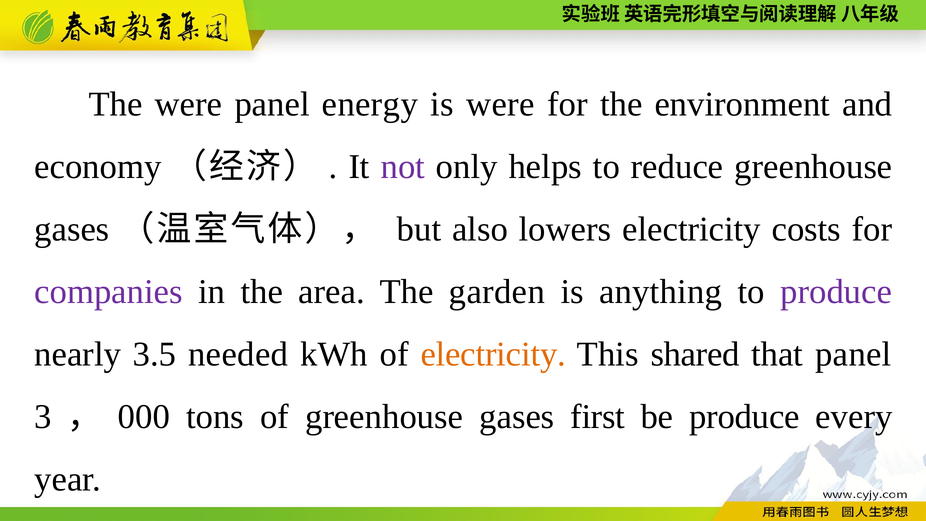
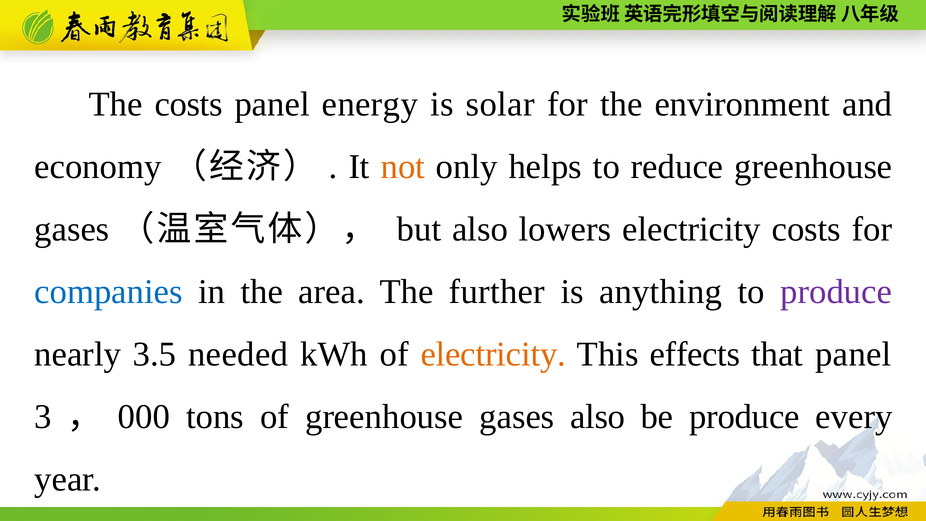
The were: were -> costs (189, 104)
is were: were -> solar (500, 104)
not colour: purple -> orange (403, 167)
companies colour: purple -> blue (109, 292)
garden: garden -> further (497, 292)
shared: shared -> effects (695, 354)
gases first: first -> also (598, 417)
